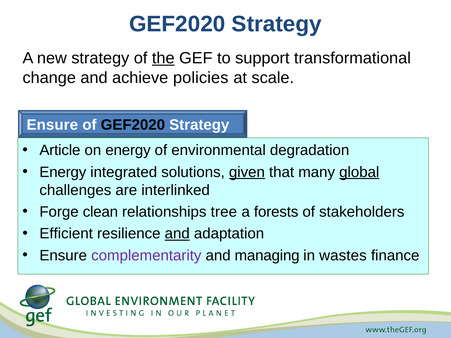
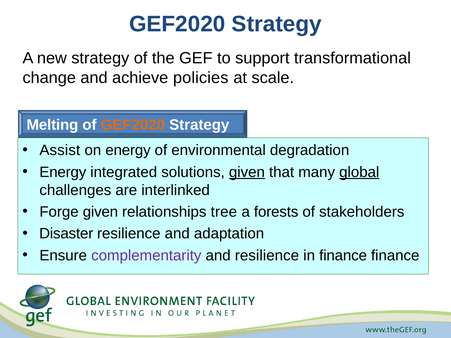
the underline: present -> none (163, 58)
Ensure: Ensure -> Melting (52, 125)
GEF2020 colour: black -> orange (133, 125)
Article: Article -> Assist (60, 150)
Forge clean: clean -> given (100, 212)
Efficient: Efficient -> Disaster (66, 234)
and underline: present -> none (177, 234)
and managing: managing -> resilience (267, 256)
in wastes: wastes -> finance (343, 256)
